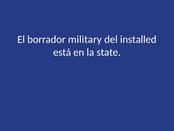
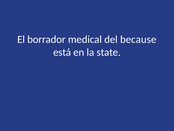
military: military -> medical (85, 39)
installed: installed -> because (138, 39)
